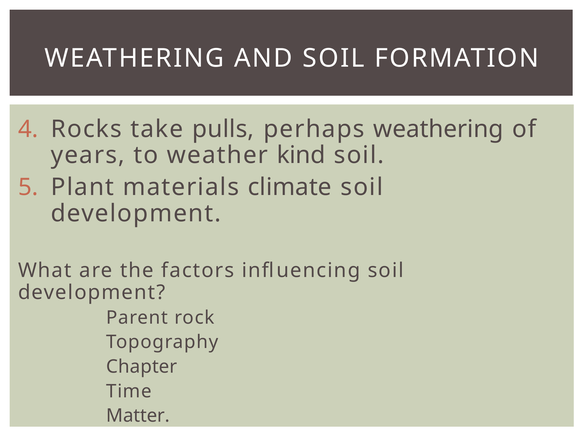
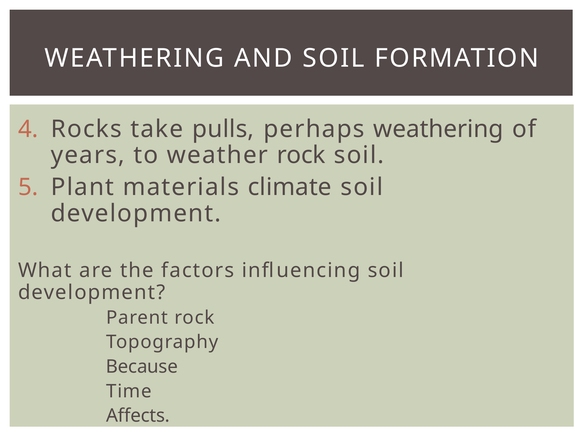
weather kind: kind -> rock (301, 155)
Chapter: Chapter -> Because (142, 367)
Matter: Matter -> Affects (138, 416)
